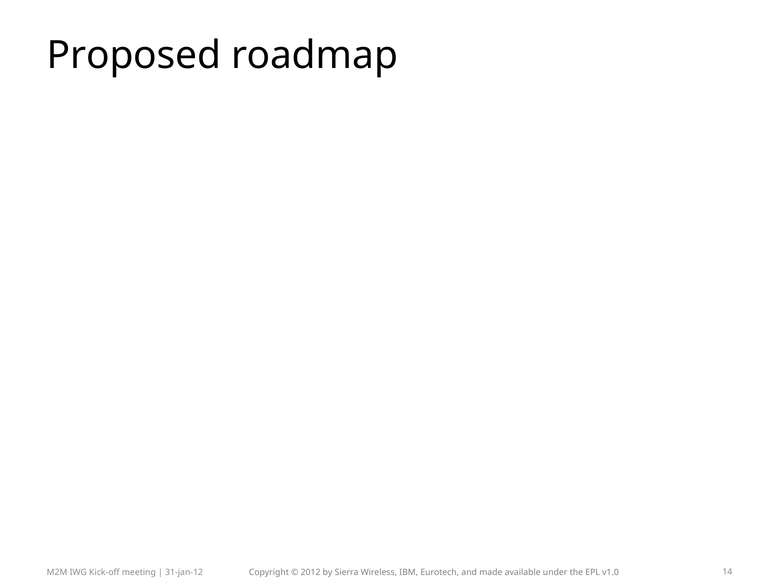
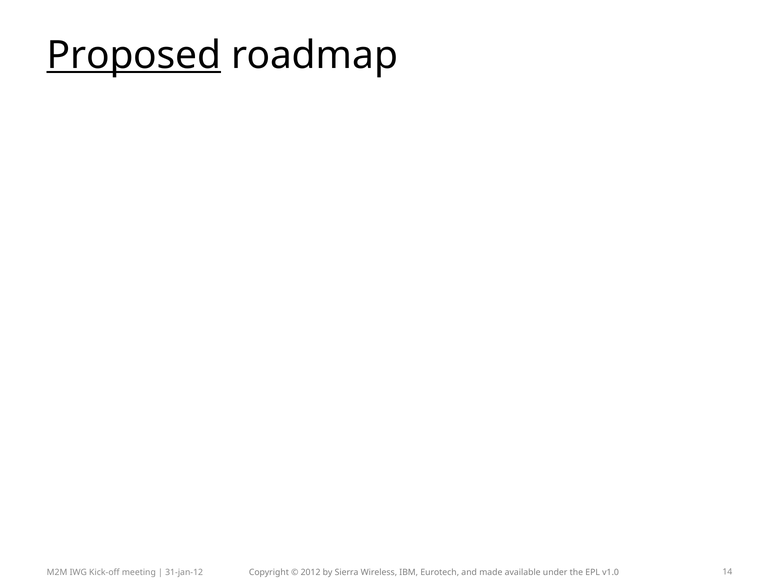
Proposed underline: none -> present (134, 55)
